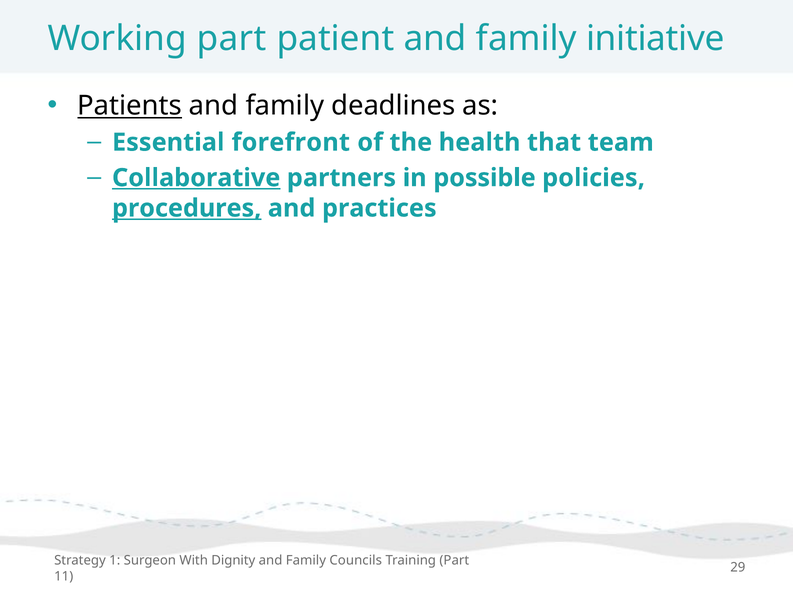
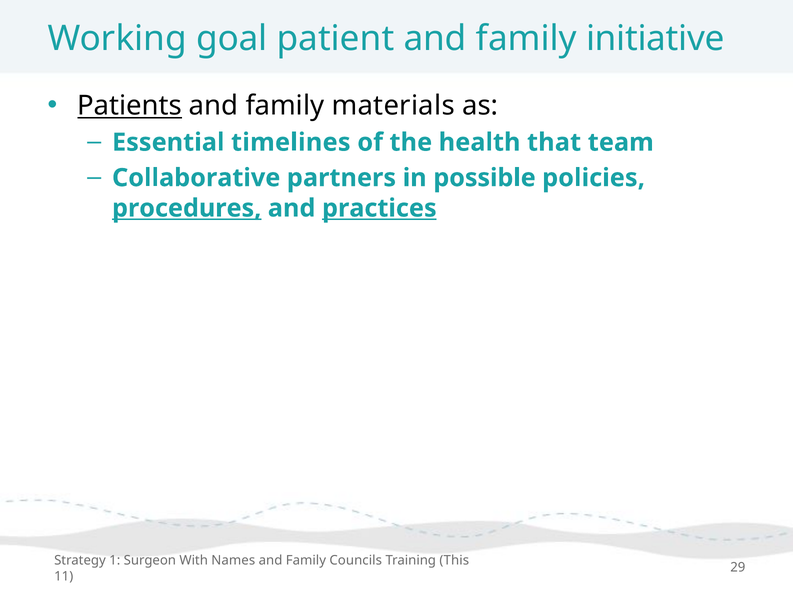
Working part: part -> goal (232, 39)
deadlines: deadlines -> materials (393, 106)
forefront: forefront -> timelines (291, 142)
Collaborative underline: present -> none (196, 178)
practices underline: none -> present (379, 208)
Dignity: Dignity -> Names (233, 560)
Training Part: Part -> This (454, 560)
